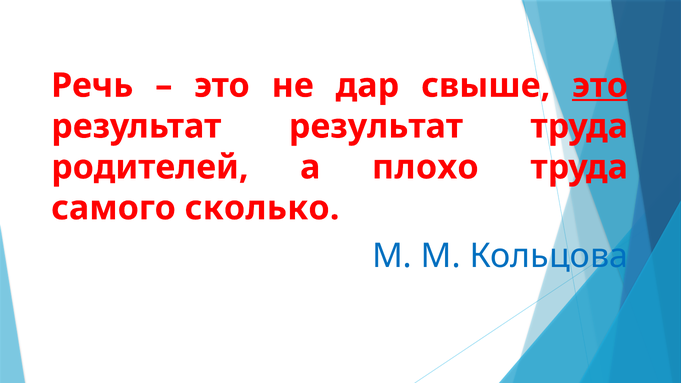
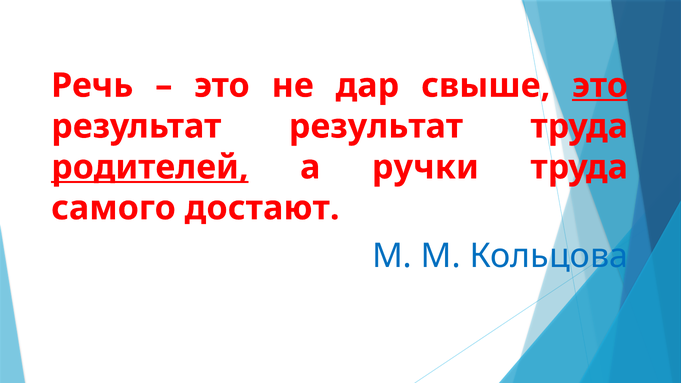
родителей underline: none -> present (150, 167)
плохо: плохо -> ручки (425, 167)
сколько: сколько -> достают (262, 208)
